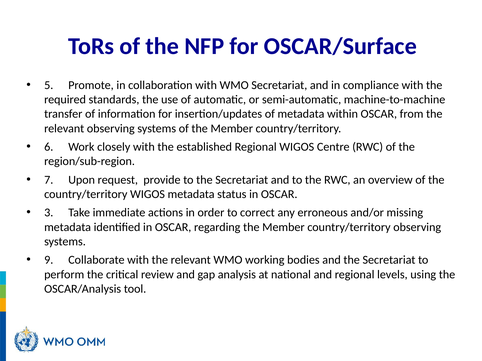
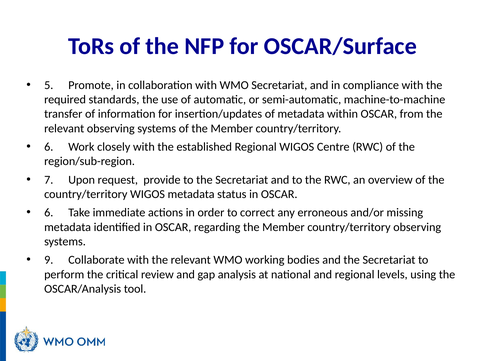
3: 3 -> 6 (49, 213)
